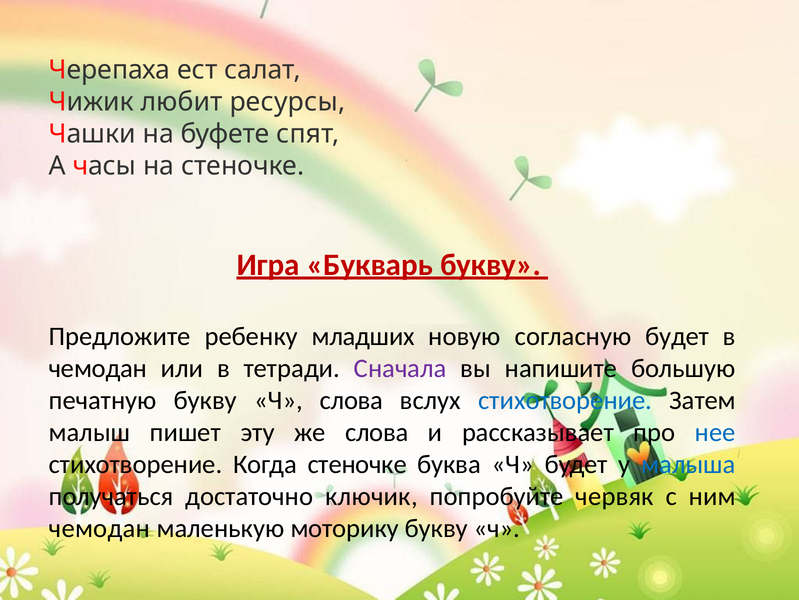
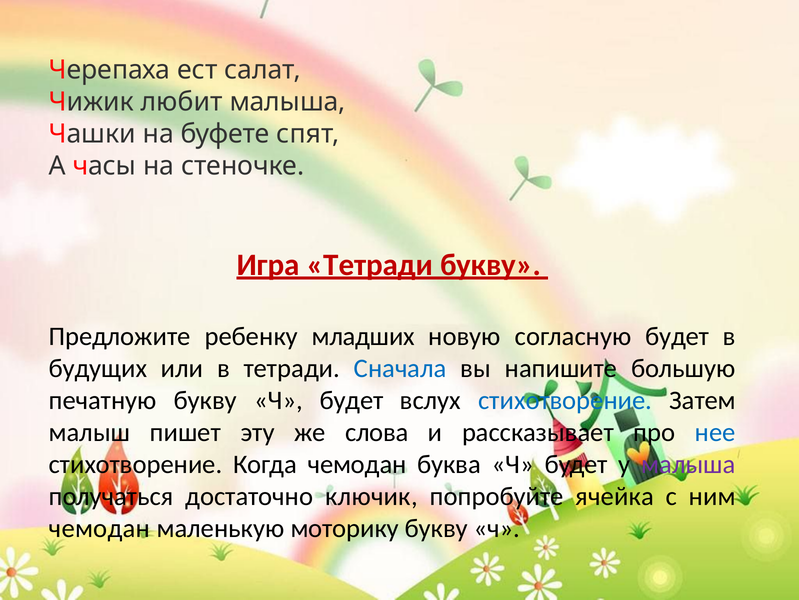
любит ресурсы: ресурсы -> малыша (288, 102)
Игра Букварь: Букварь -> Тетради (370, 264)
чемодан: чемодан -> будущих (98, 368)
Сначала colour: purple -> blue (400, 368)
букву Ч слова: слова -> будет (352, 400)
Когда стеночке: стеночке -> чемодан (357, 464)
малыша colour: blue -> purple (688, 464)
червяк: червяк -> ячейка (615, 496)
